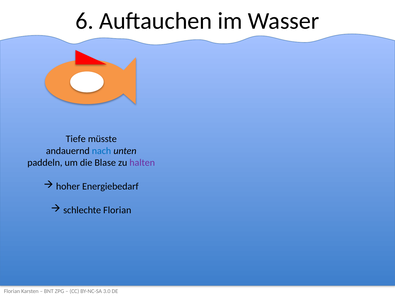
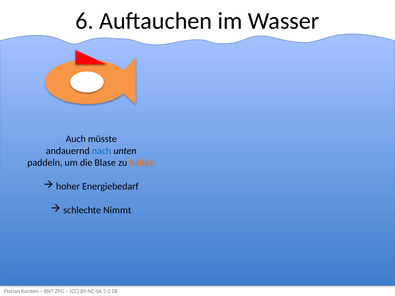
Tiefe: Tiefe -> Auch (76, 139)
halten colour: purple -> orange (142, 163)
schlechte Florian: Florian -> Nimmt (117, 210)
